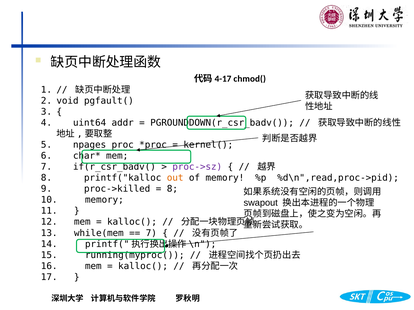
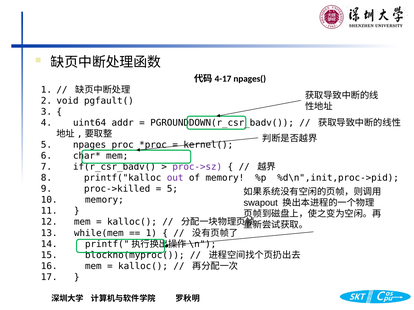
chmod(: chmod( -> npages( (250, 79)
out colour: orange -> purple (175, 178)
%d\n",read,proc->pid: %d\n",read,proc->pid -> %d\n",init,proc->pid (338, 178)
8: 8 -> 5 (172, 189)
7: 7 -> 1 (151, 233)
running(myproc(: running(myproc( -> blockno(myproc( (135, 255)
